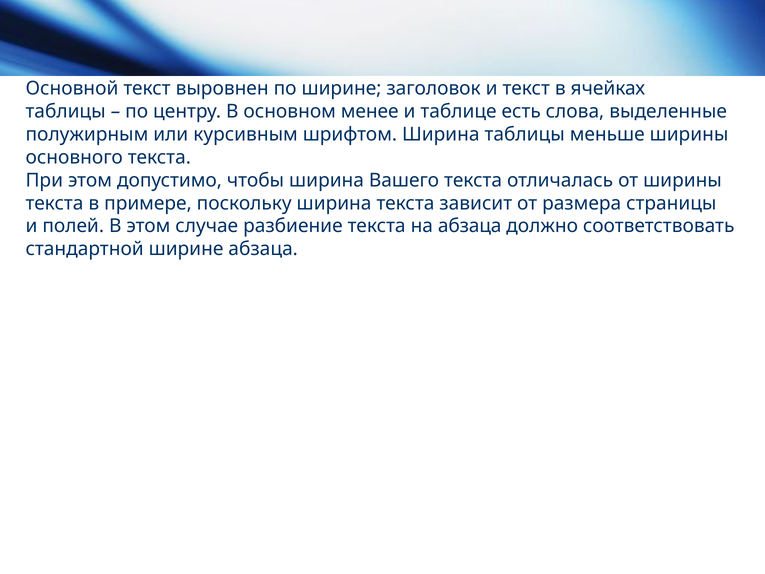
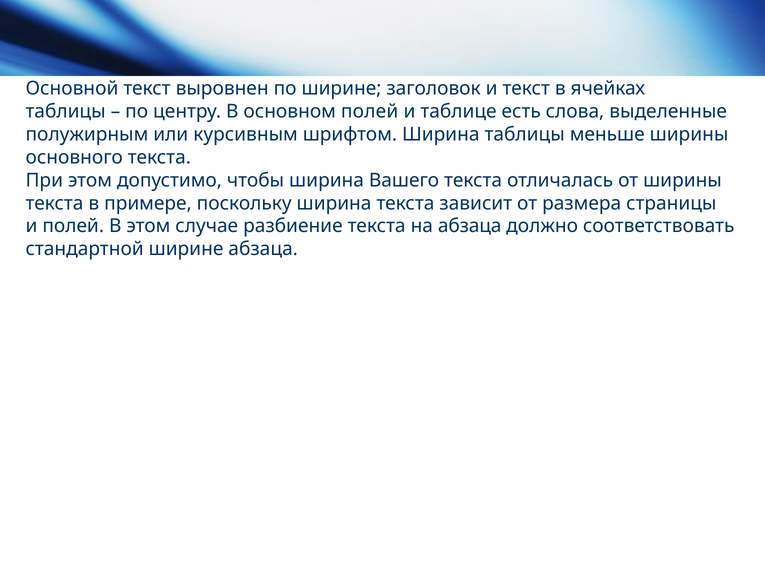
основном менее: менее -> полей (370, 111)
